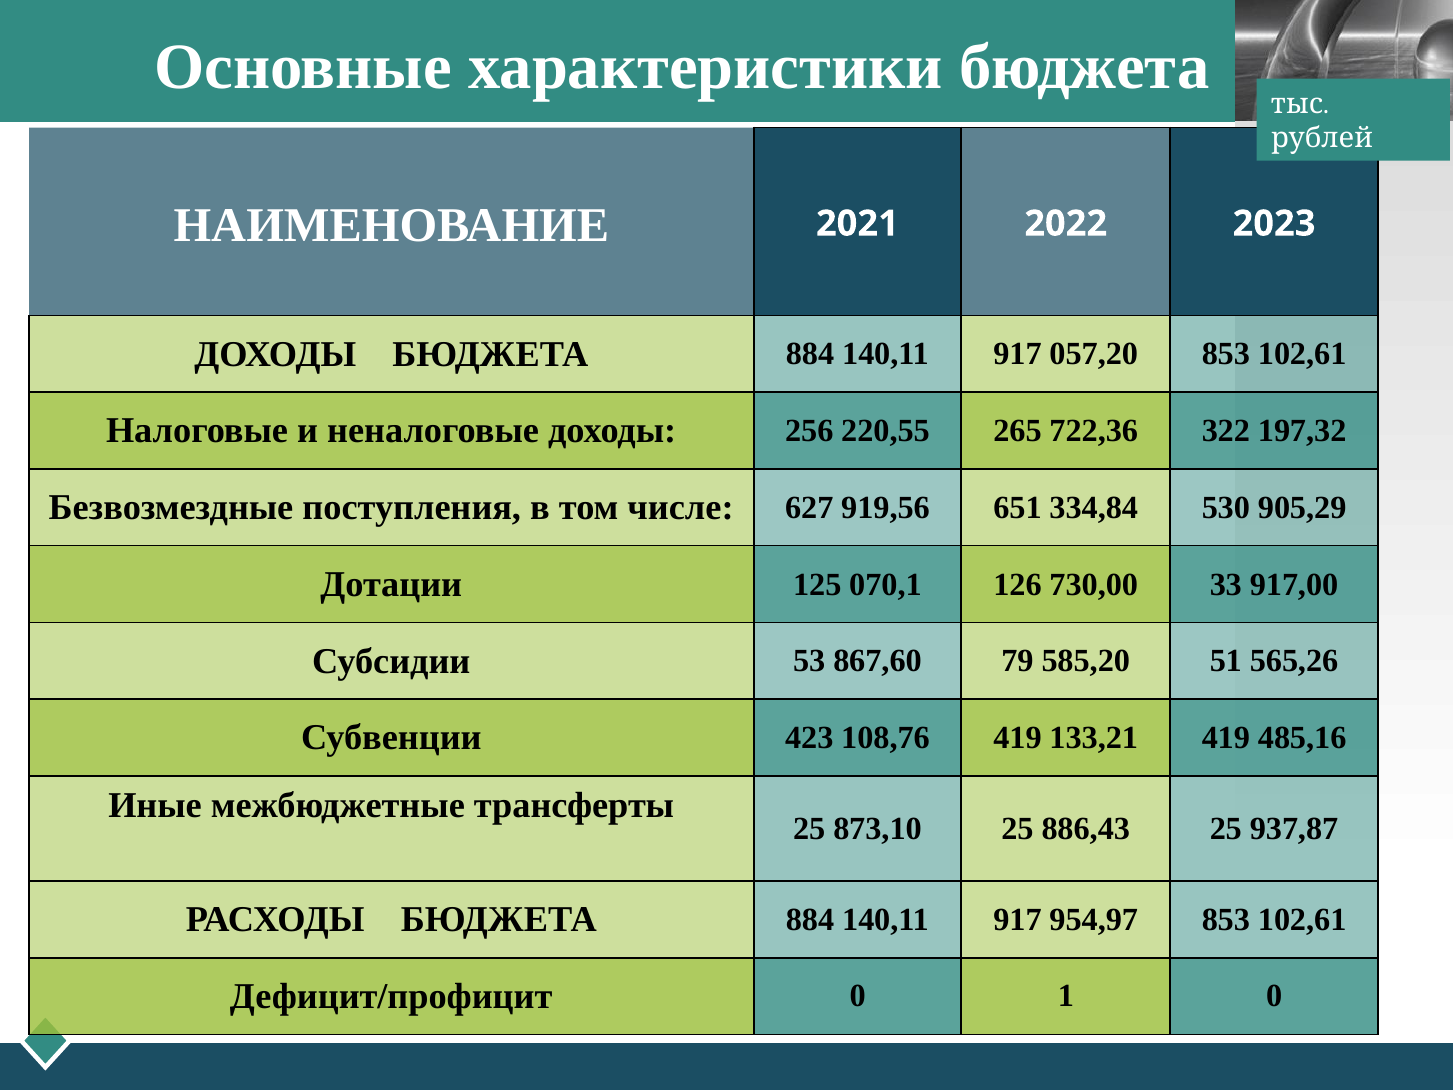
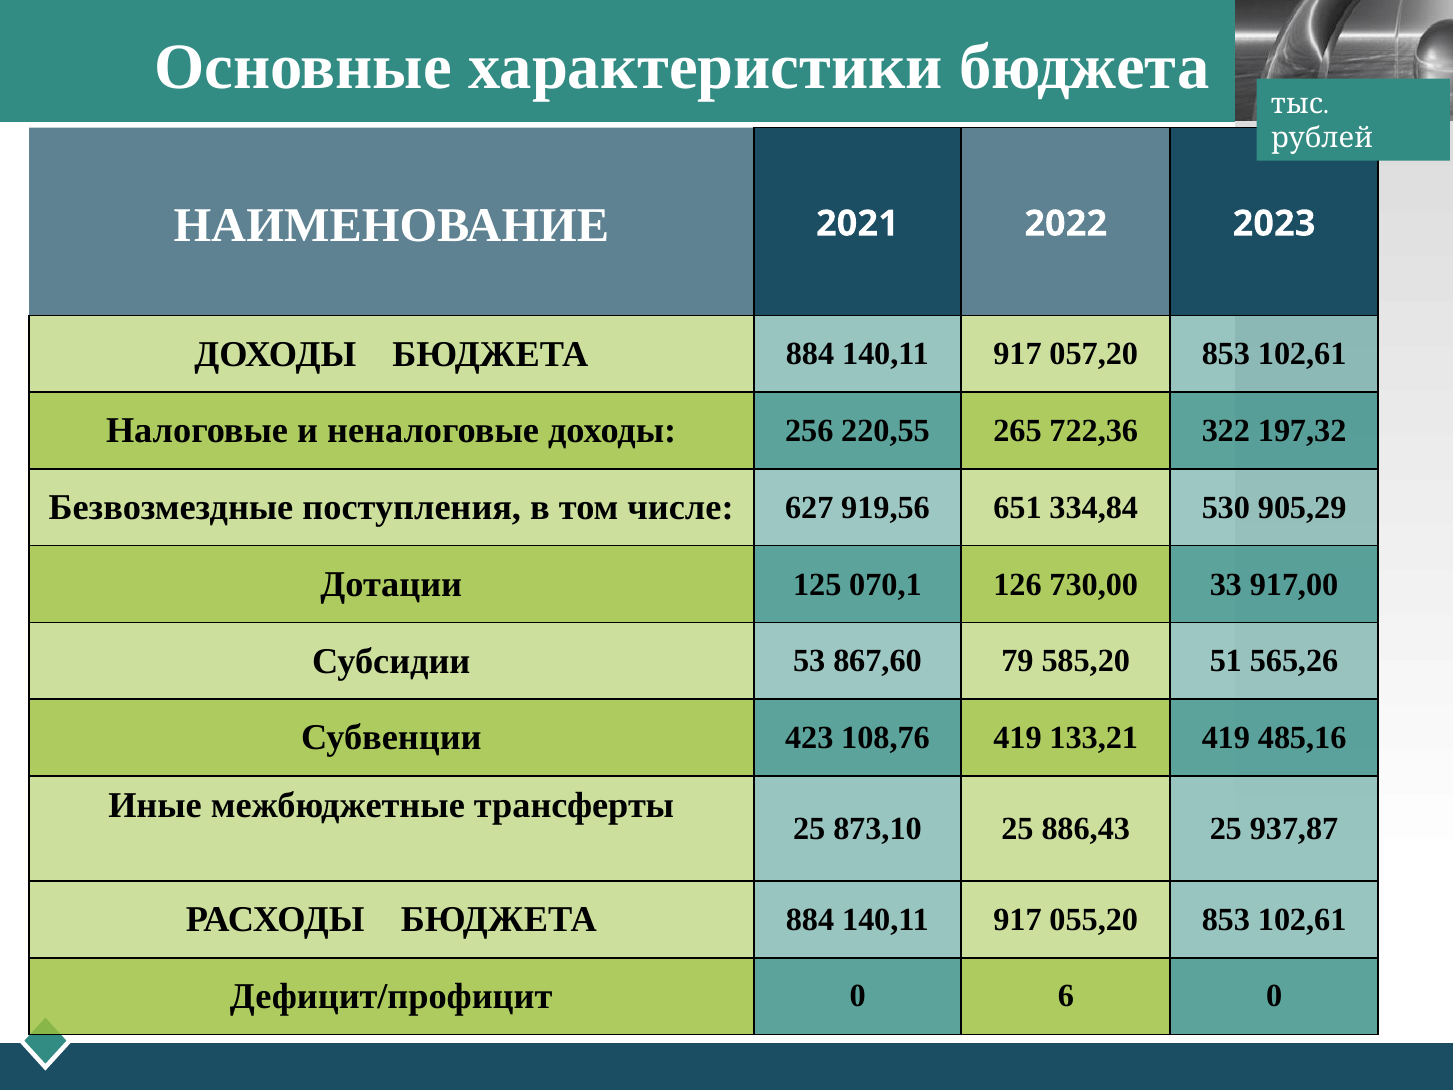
954,97: 954,97 -> 055,20 (1094, 919)
1: 1 -> 6 (1066, 996)
